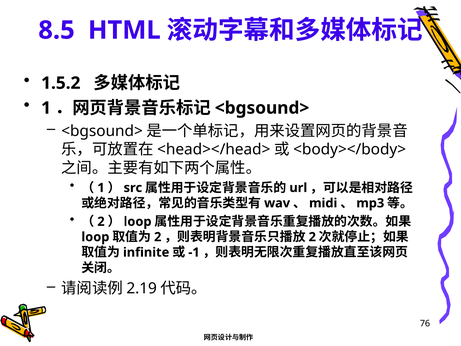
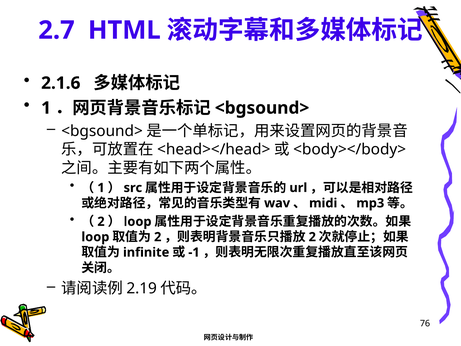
8.5: 8.5 -> 2.7 (56, 30)
1.5.2: 1.5.2 -> 2.1.6 (61, 83)
